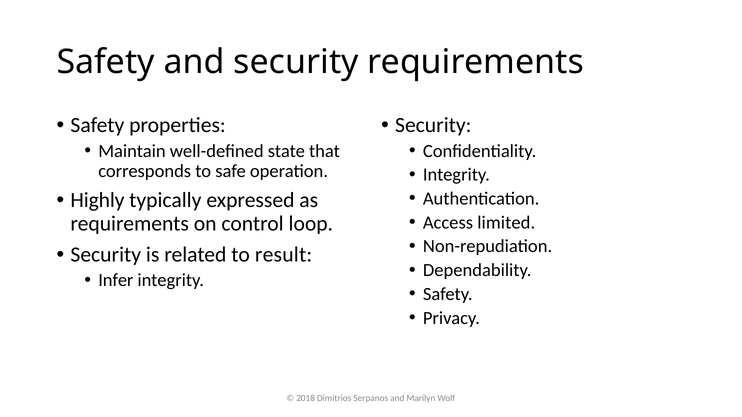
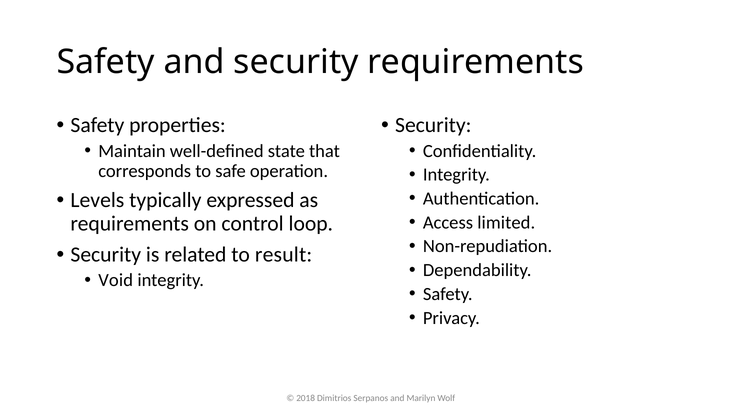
Highly: Highly -> Levels (97, 200)
Infer: Infer -> Void (116, 281)
